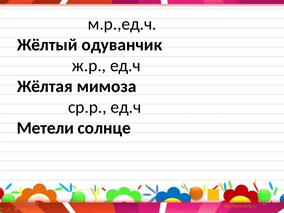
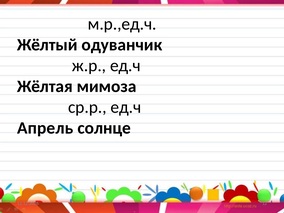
Метели: Метели -> Апрель (45, 128)
